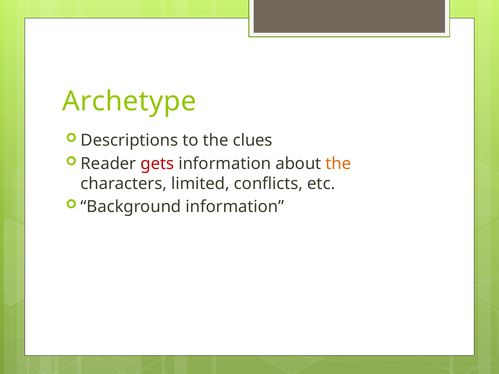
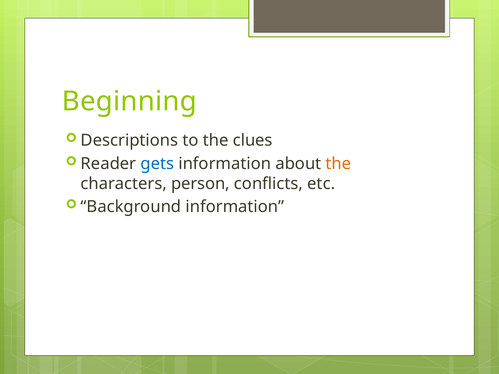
Archetype: Archetype -> Beginning (129, 101)
gets colour: red -> blue (157, 164)
limited: limited -> person (200, 184)
